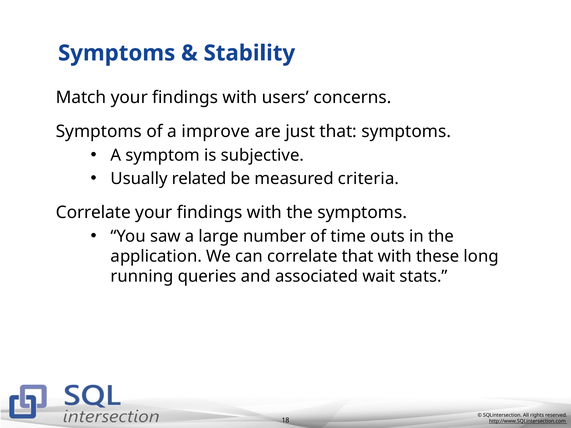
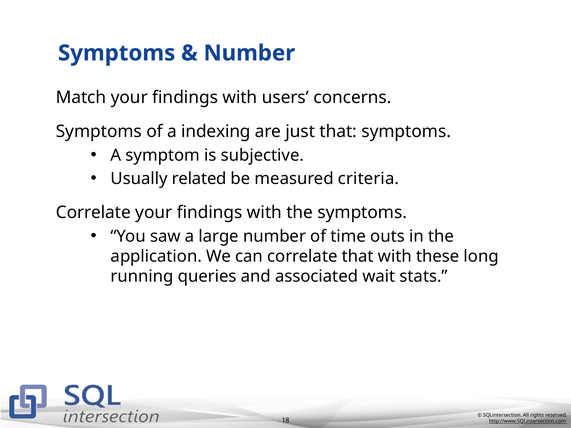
Stability: Stability -> Number (249, 53)
improve: improve -> indexing (216, 132)
